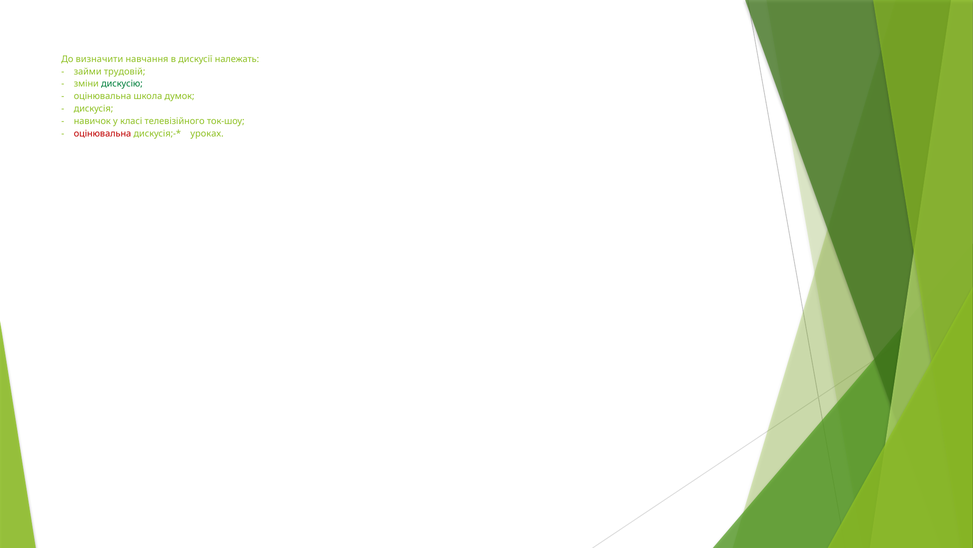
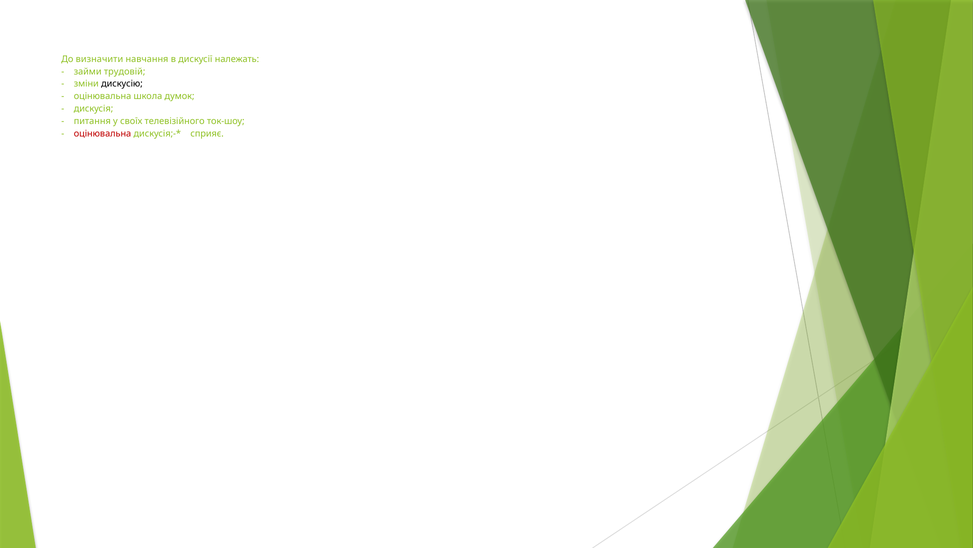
дискусію colour: green -> black (122, 84)
навичок: навичок -> питання (92, 121)
класі: класі -> своїх (131, 121)
уроках: уроках -> сприяє (207, 133)
